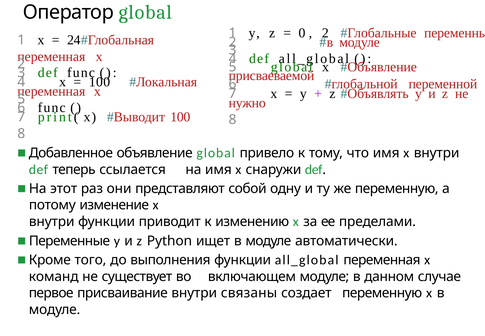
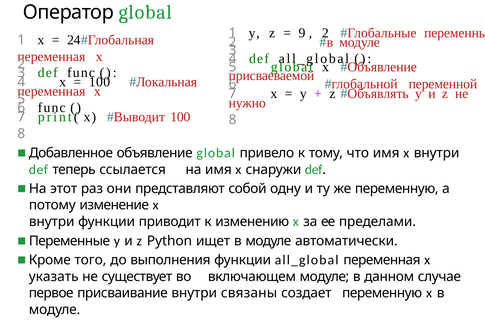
0: 0 -> 9 (302, 33)
команд: команд -> указать (54, 276)
